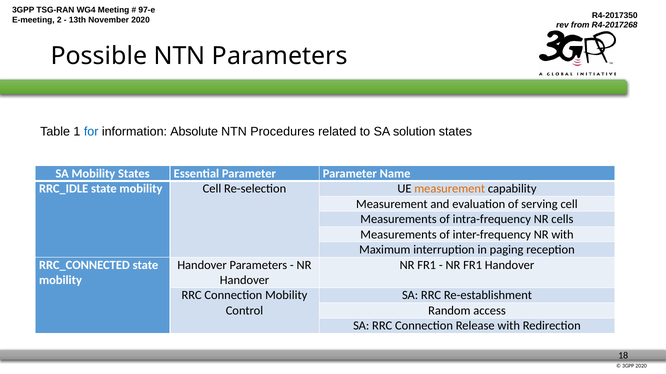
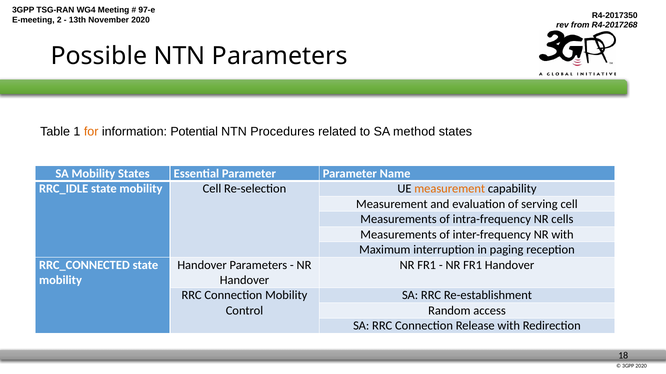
for colour: blue -> orange (91, 132)
Absolute: Absolute -> Potential (194, 132)
solution: solution -> method (414, 132)
